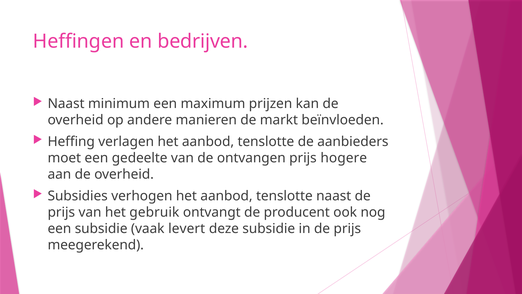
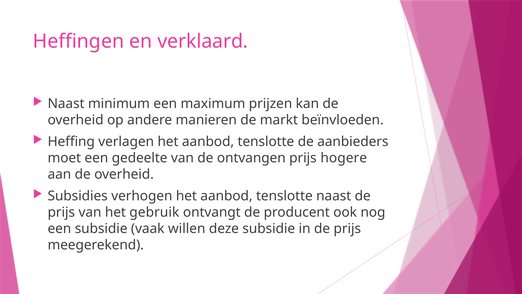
bedrijven: bedrijven -> verklaard (203, 41)
levert: levert -> willen (187, 228)
